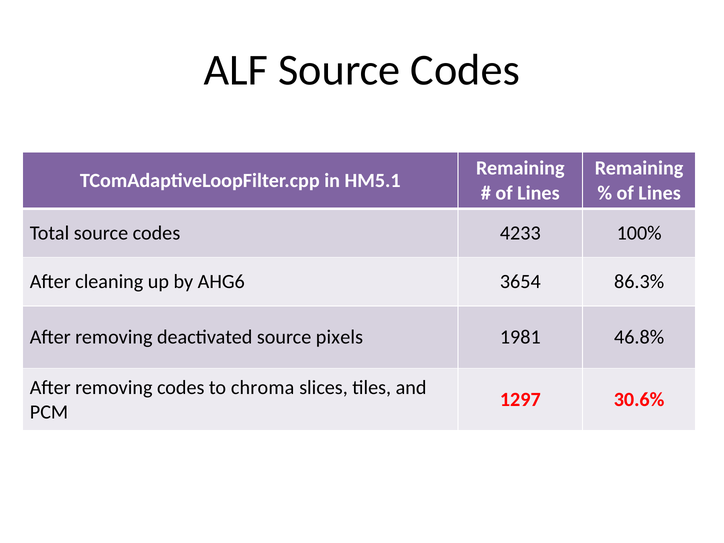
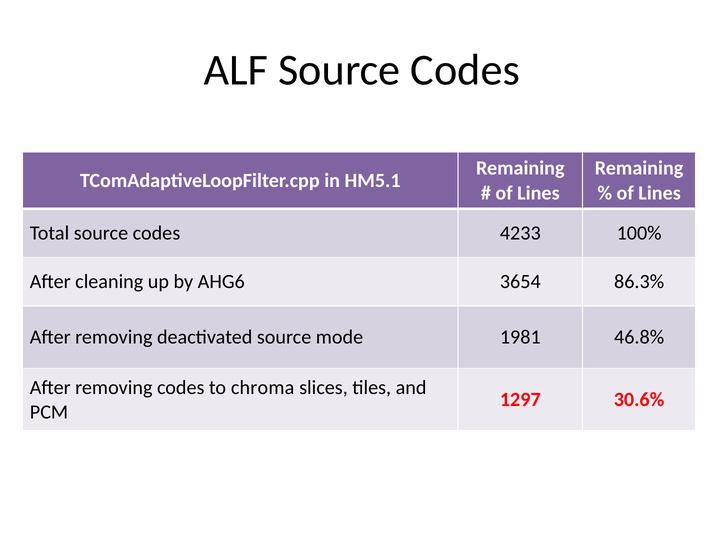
pixels: pixels -> mode (340, 337)
